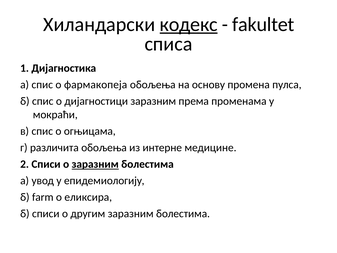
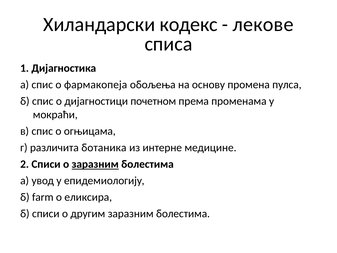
кодекс underline: present -> none (189, 25)
fakultet: fakultet -> лекове (263, 25)
дијагностици заразним: заразним -> почетном (153, 101)
различита обољења: обољења -> ботаника (104, 148)
